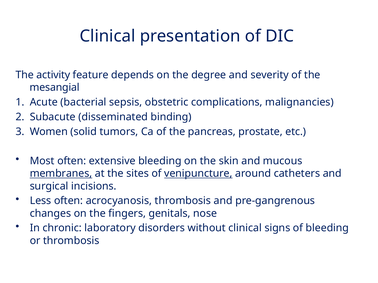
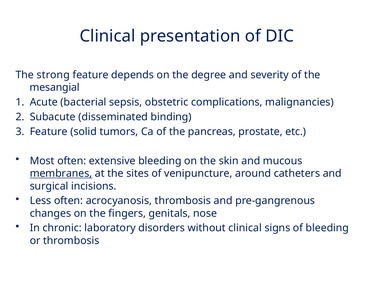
activity: activity -> strong (53, 75)
Women: Women -> Feature (49, 132)
venipuncture underline: present -> none (198, 174)
